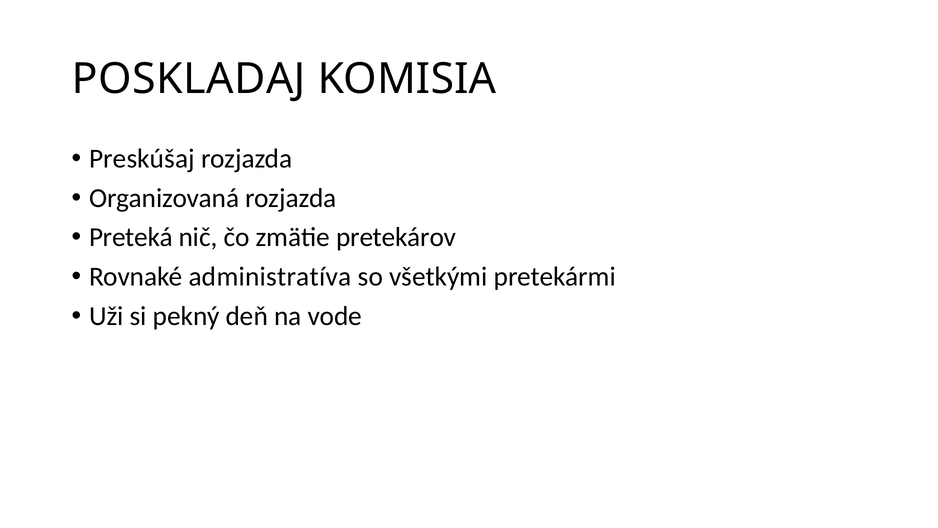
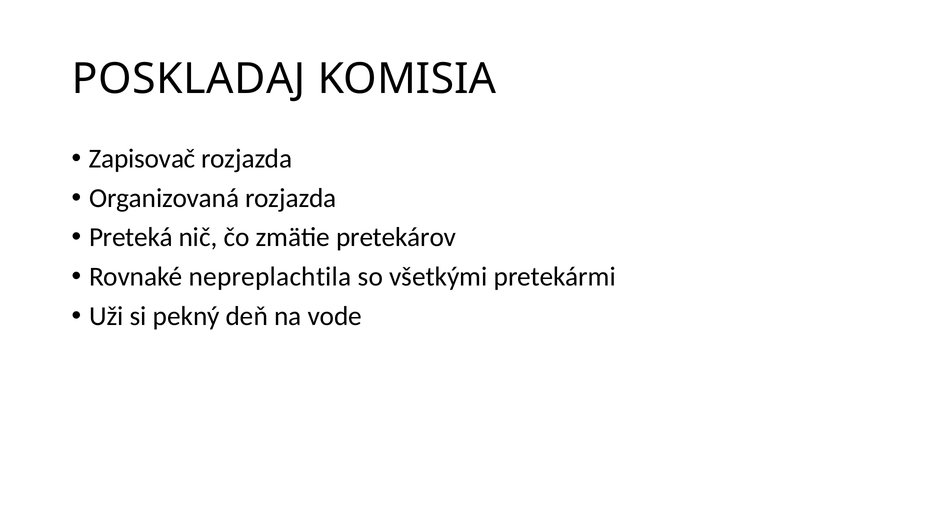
Preskúšaj: Preskúšaj -> Zapisovač (142, 159)
administratíva: administratíva -> nepreplachtila (270, 277)
